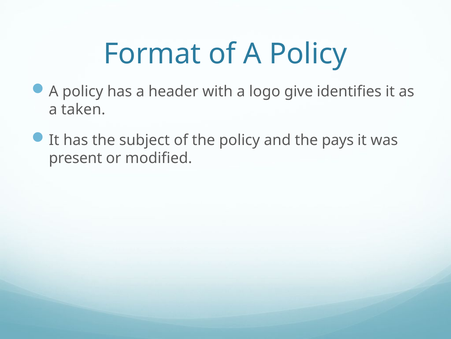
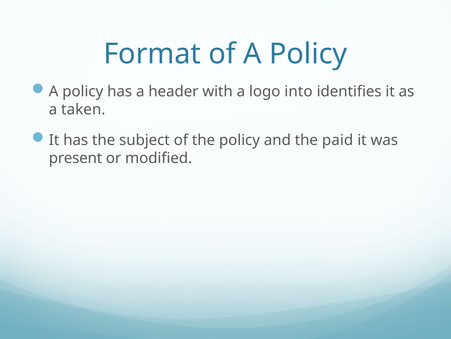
give: give -> into (298, 91)
pays: pays -> paid (338, 140)
